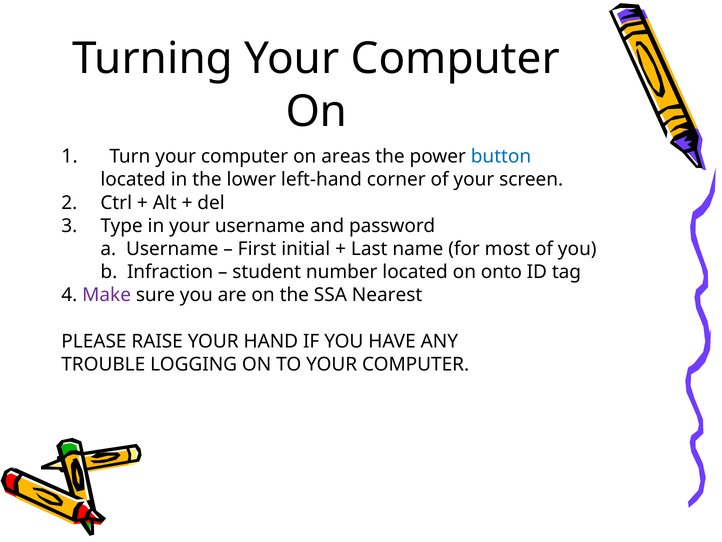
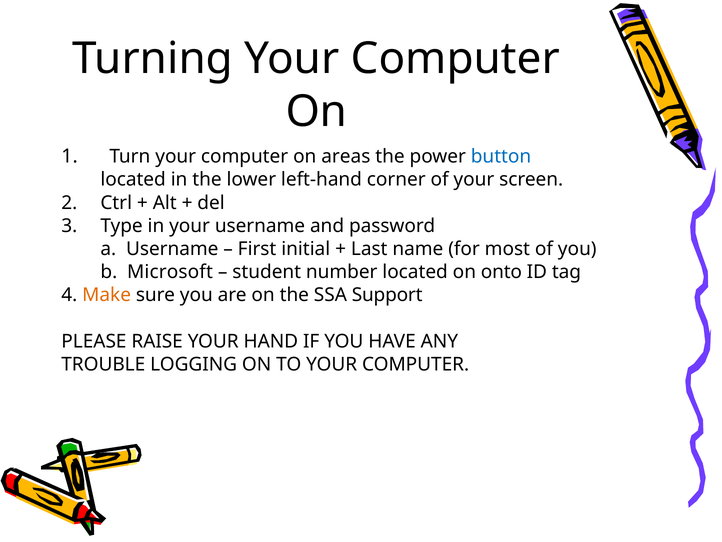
Infraction: Infraction -> Microsoft (170, 272)
Make colour: purple -> orange (107, 295)
Nearest: Nearest -> Support (387, 295)
